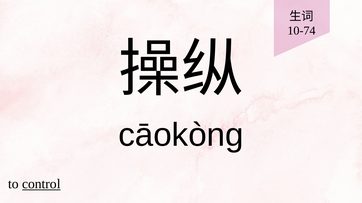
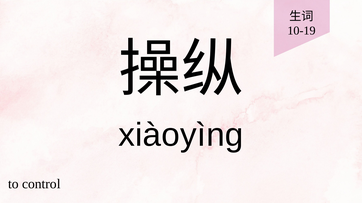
10-74: 10-74 -> 10-19 (301, 31)
cāokòng: cāokòng -> xiàoyìng (181, 135)
control underline: present -> none (41, 185)
